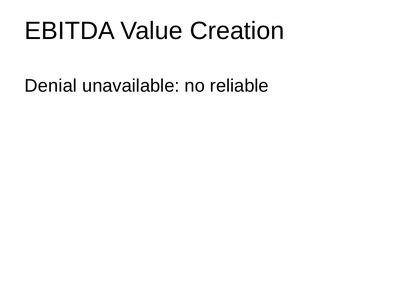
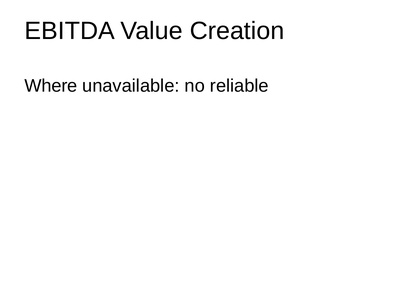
Denial: Denial -> Where (51, 86)
